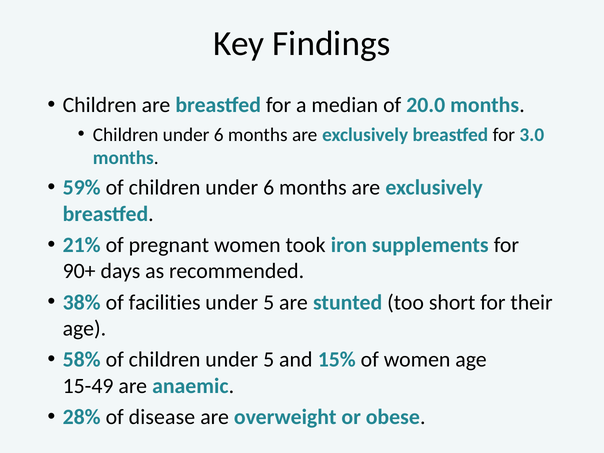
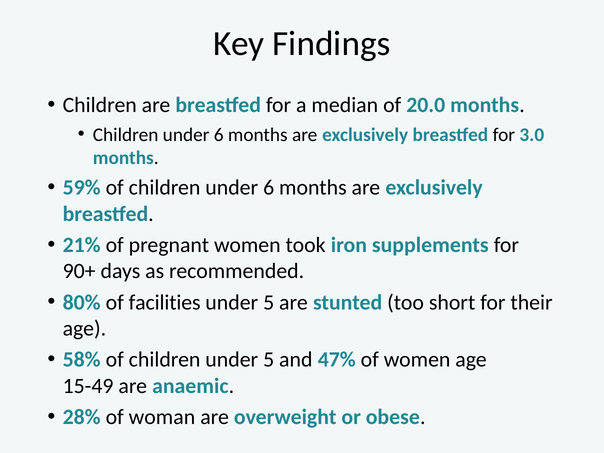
38%: 38% -> 80% (82, 302)
15%: 15% -> 47% (337, 360)
disease: disease -> woman (162, 417)
